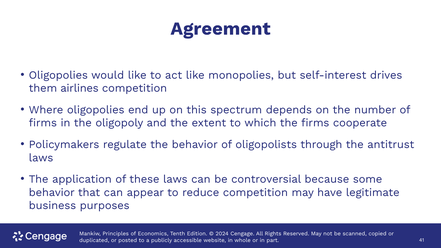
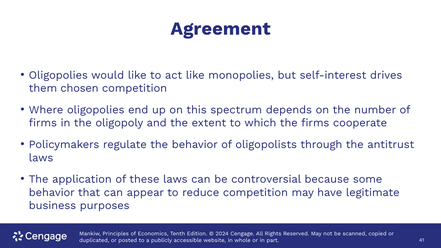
airlines: airlines -> chosen (80, 88)
